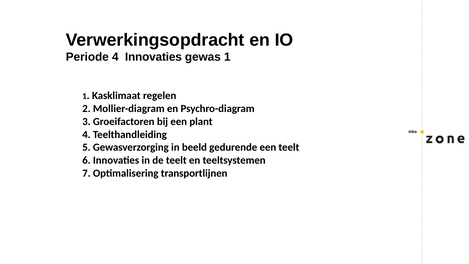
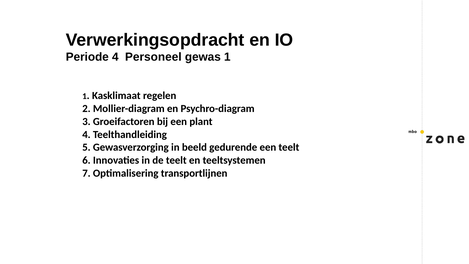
4 Innovaties: Innovaties -> Personeel (153, 57)
